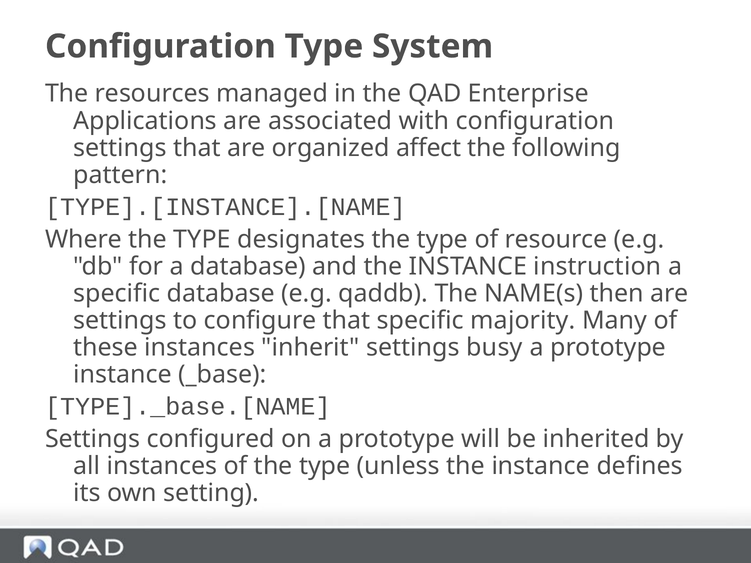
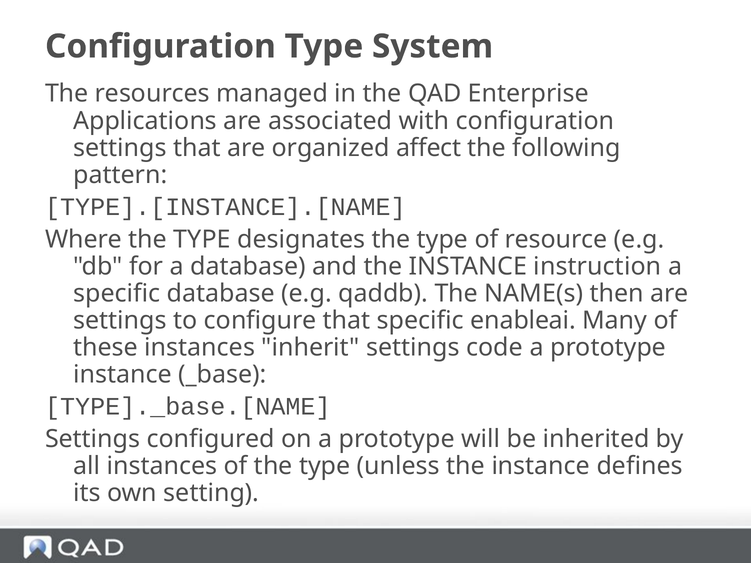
majority: majority -> enableai (523, 320)
busy: busy -> code (495, 348)
